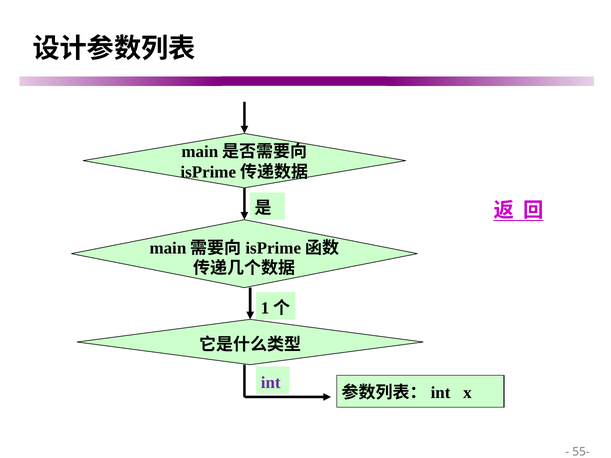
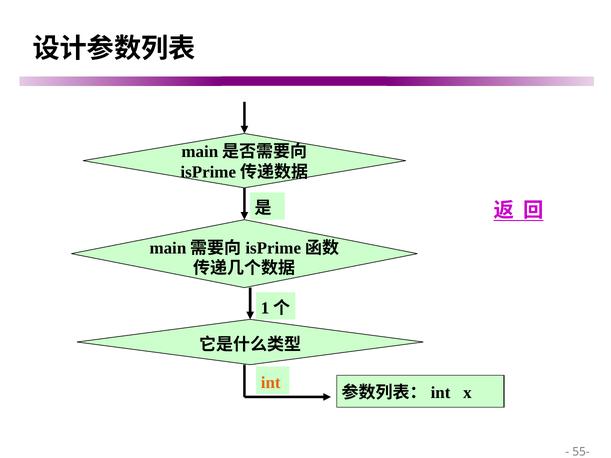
int colour: purple -> orange (271, 383)
